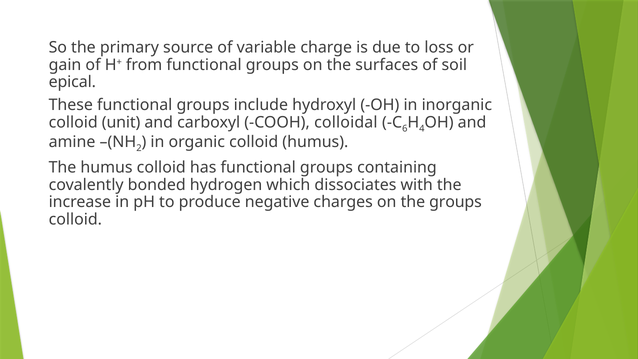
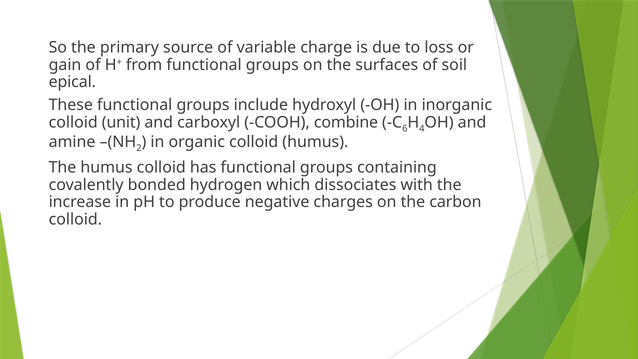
colloidal: colloidal -> combine (346, 122)
the groups: groups -> carbon (455, 202)
